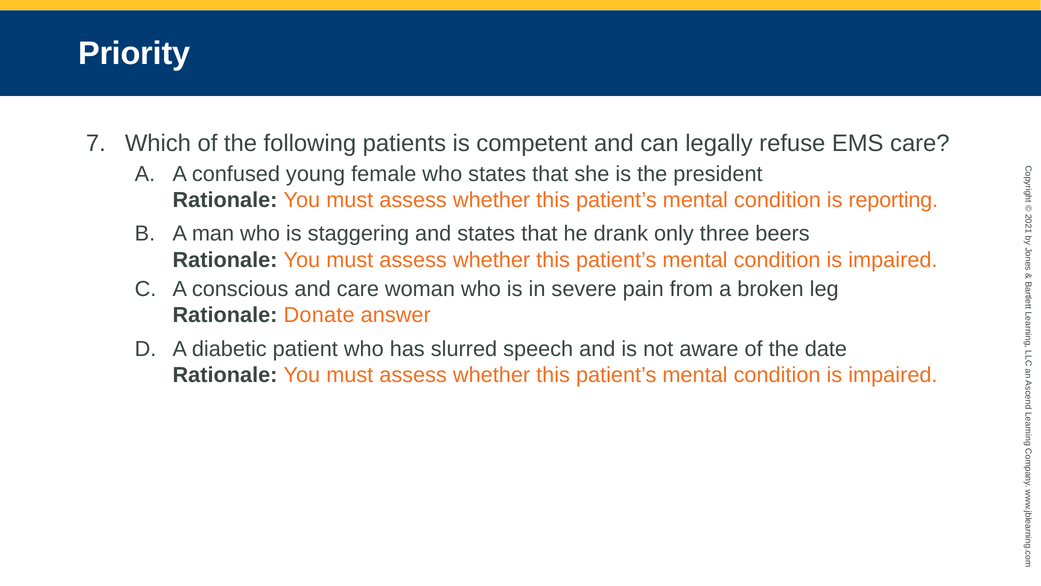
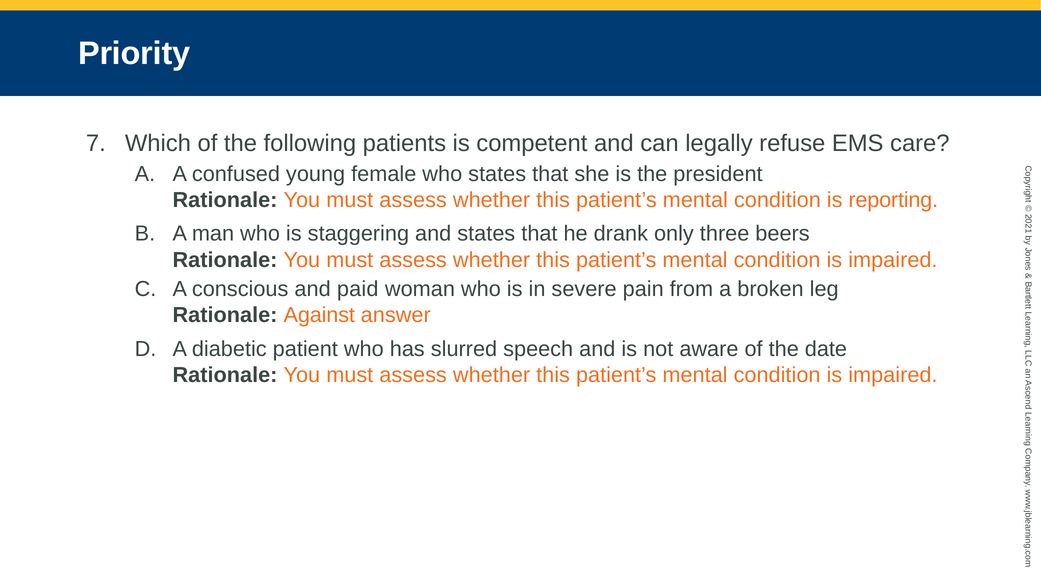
and care: care -> paid (358, 289)
Donate: Donate -> Against (319, 315)
